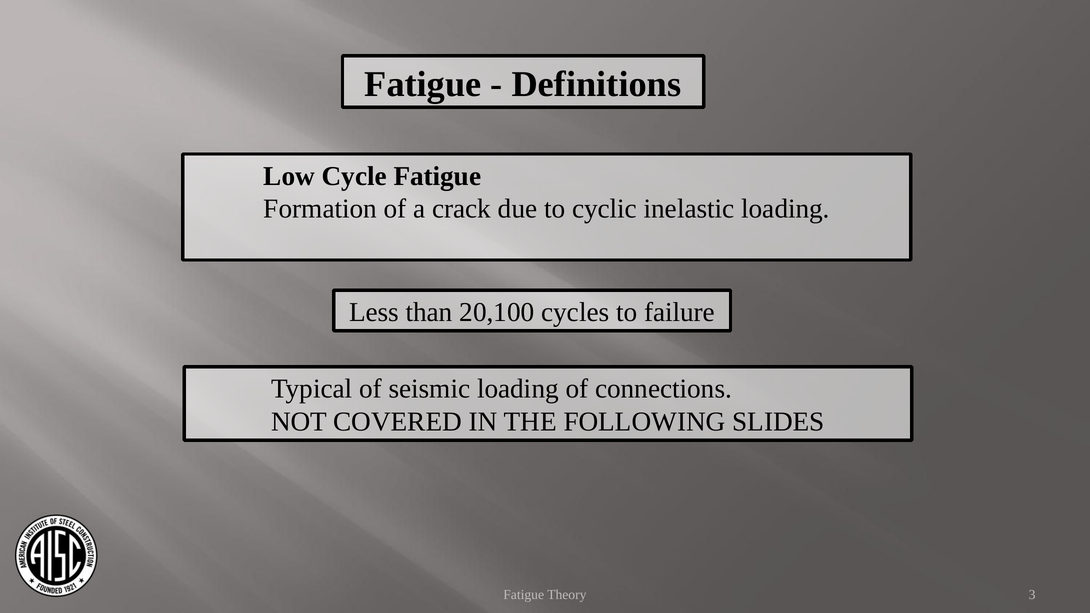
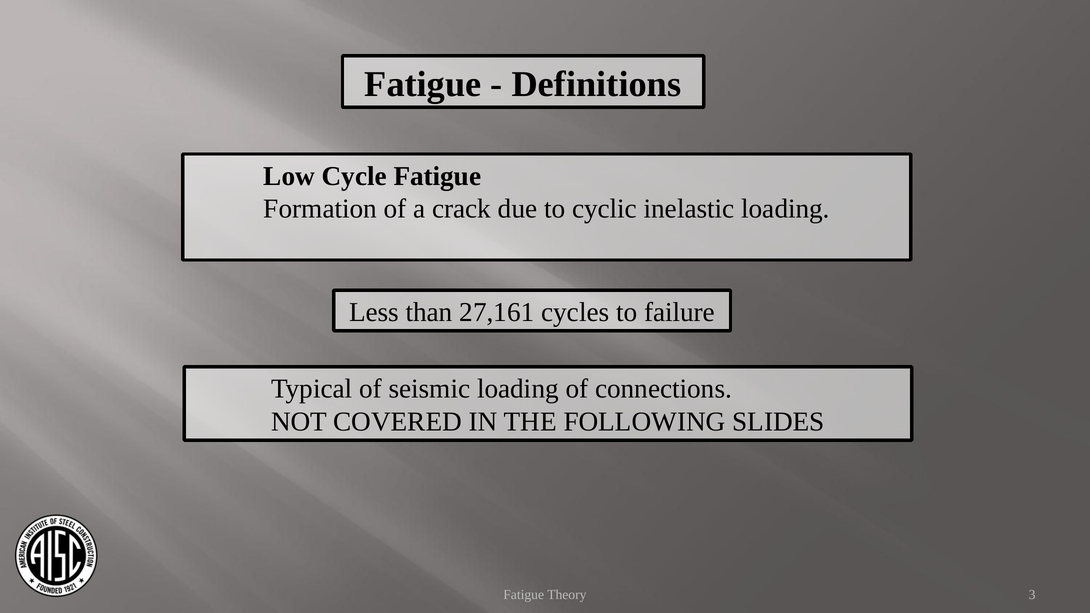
20,100: 20,100 -> 27,161 (497, 312)
